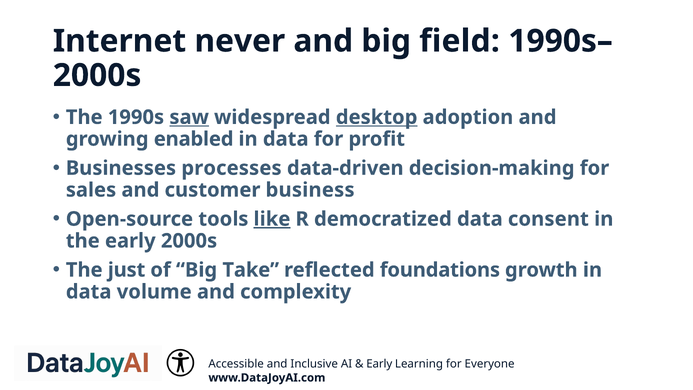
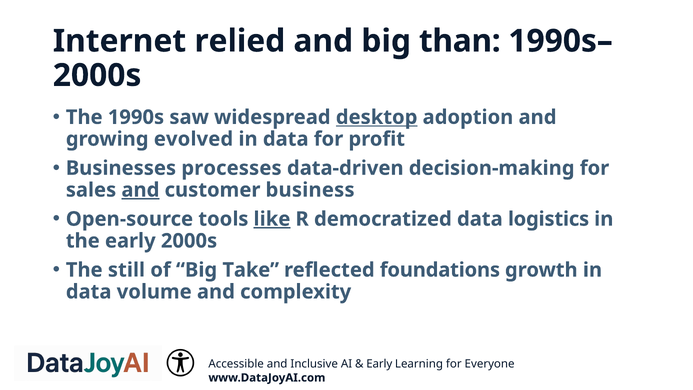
never: never -> relied (240, 41)
field: field -> than (460, 41)
saw underline: present -> none (189, 117)
enabled: enabled -> evolved (193, 139)
and underline: none -> present (140, 190)
consent: consent -> logistics (548, 219)
just: just -> still (126, 270)
